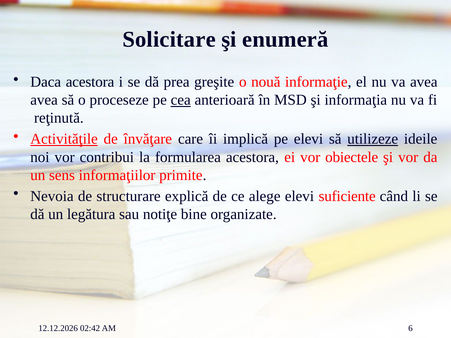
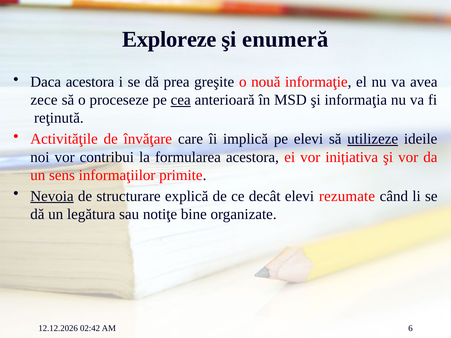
Solicitare: Solicitare -> Exploreze (169, 40)
avea: avea -> zece (44, 100)
Activităţile underline: present -> none (64, 139)
obiectele: obiectele -> inițiativa (352, 157)
Nevoia underline: none -> present (52, 196)
alege: alege -> decât (265, 196)
suficiente: suficiente -> rezumate (347, 196)
